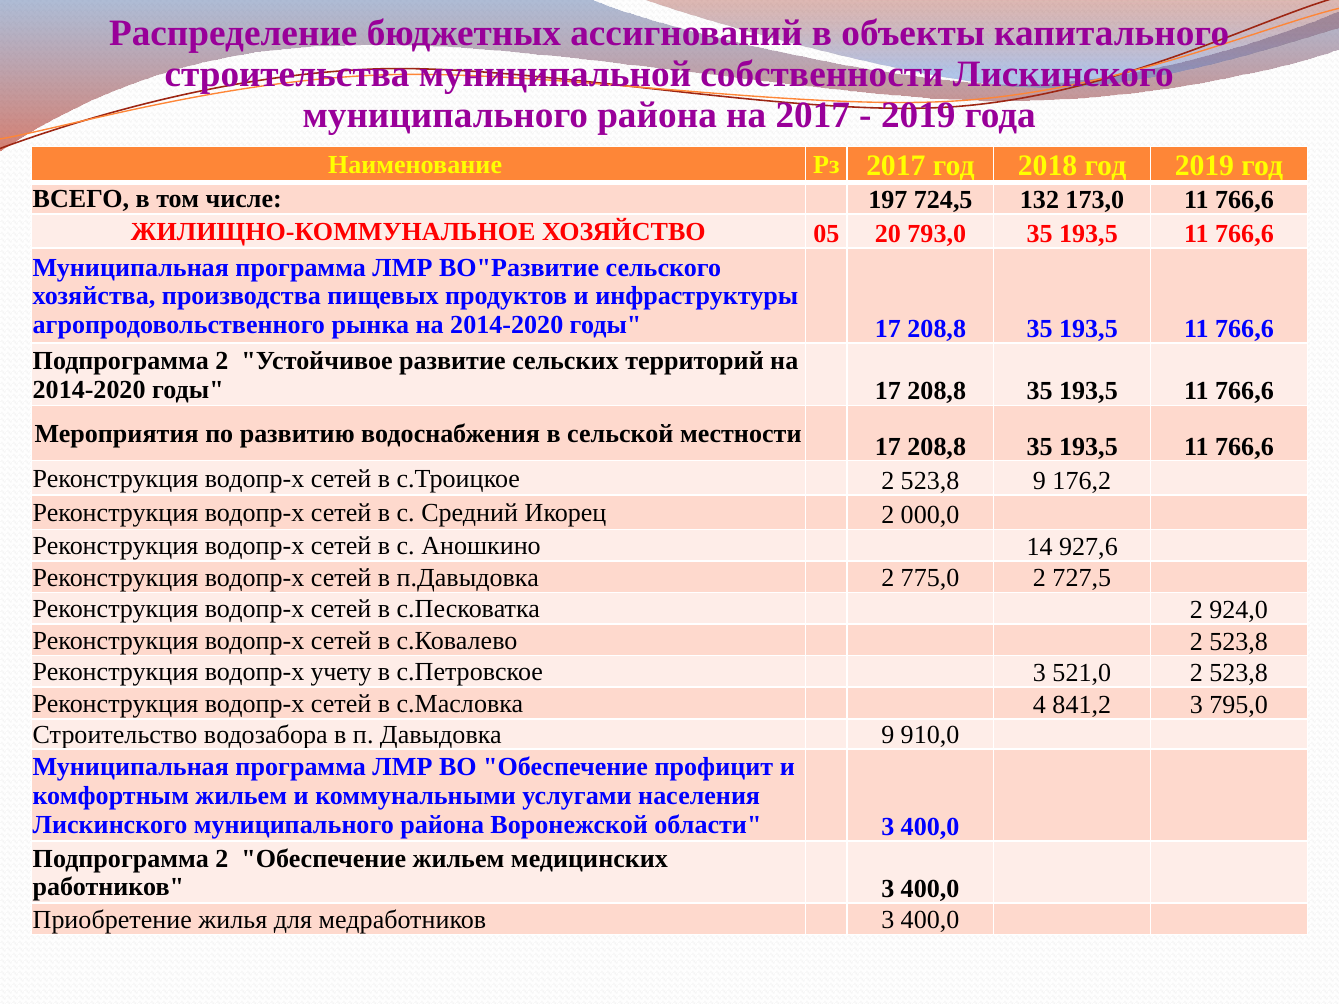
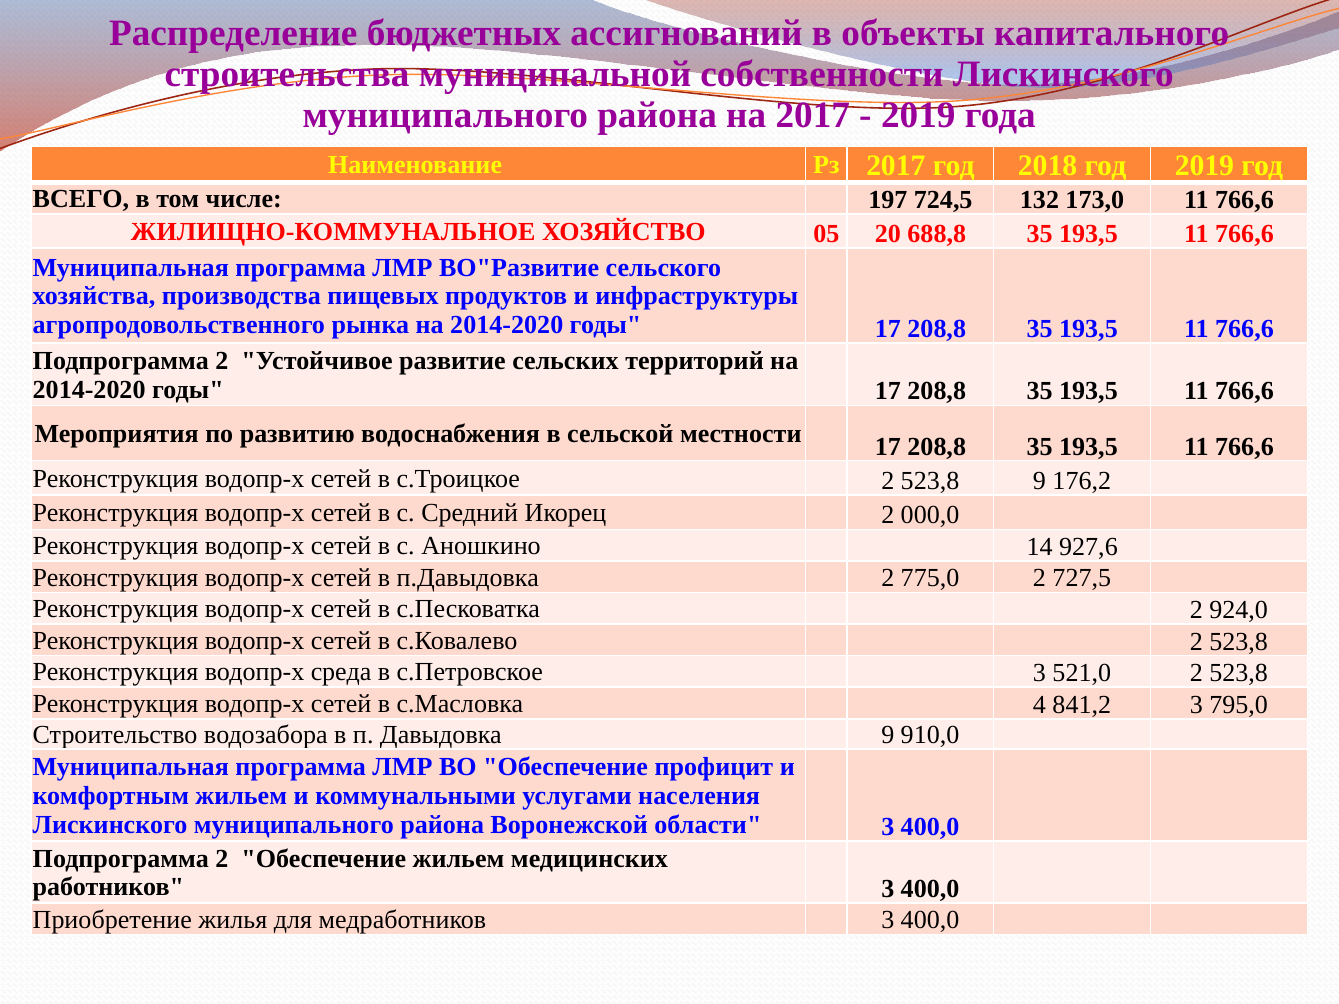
793,0: 793,0 -> 688,8 (937, 234)
учету: учету -> среда (341, 672)
